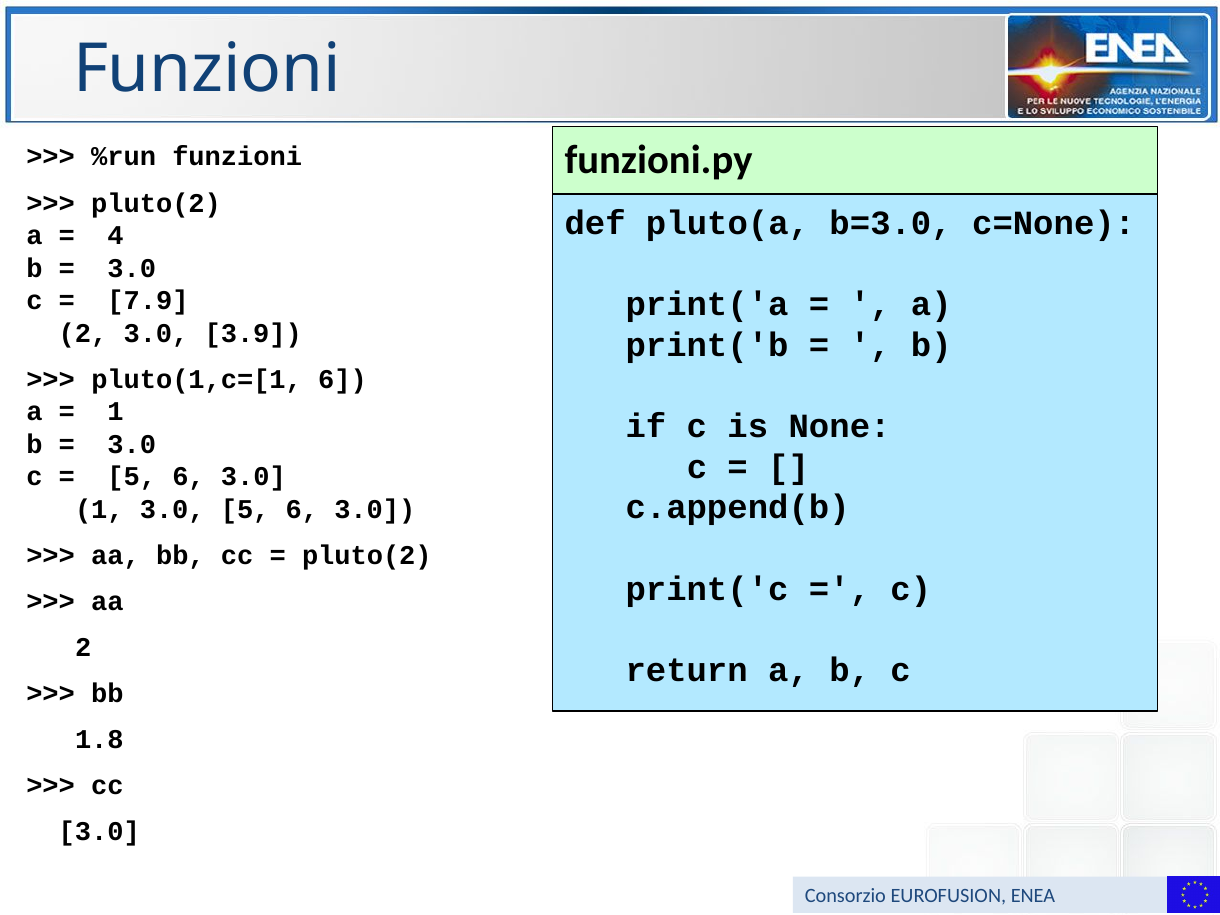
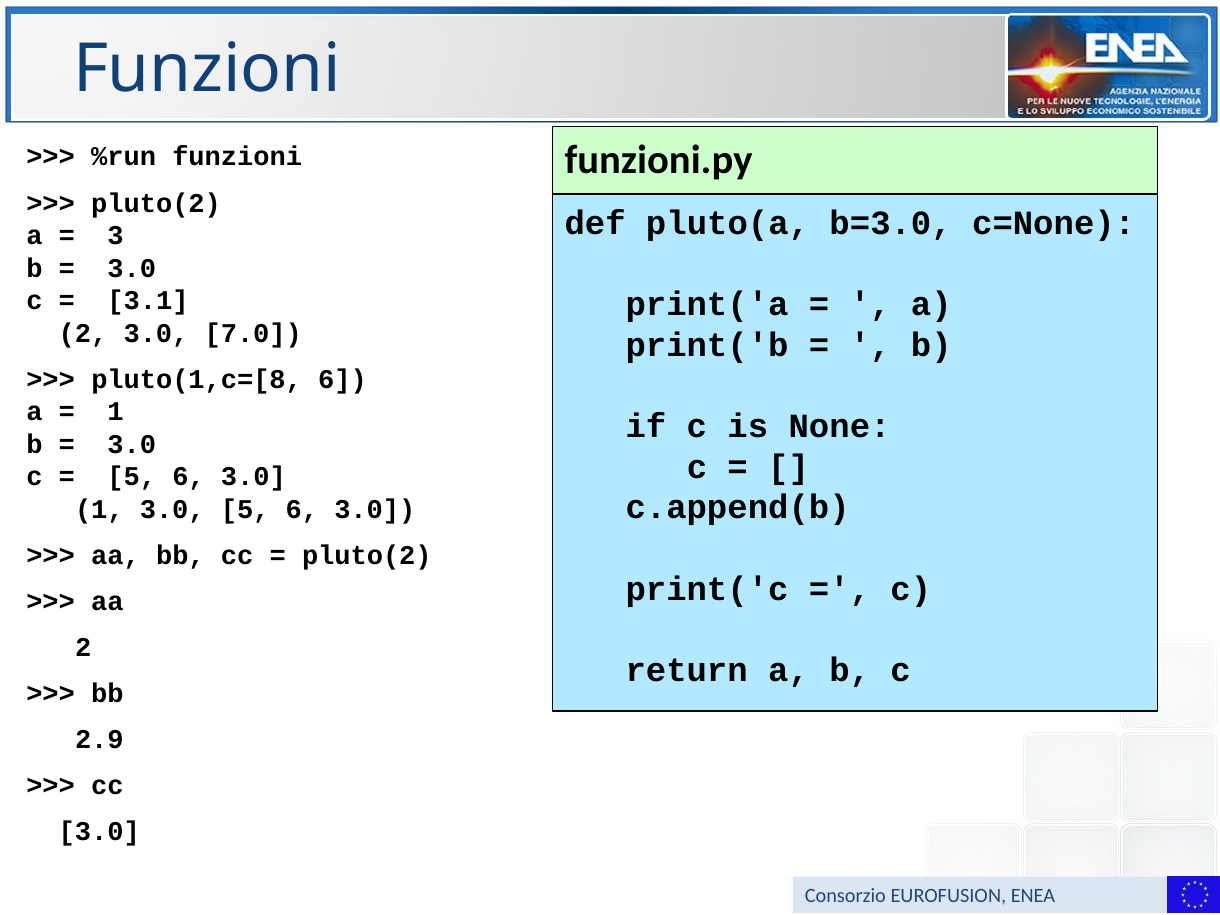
4: 4 -> 3 (116, 236)
7.9: 7.9 -> 3.1 (148, 301)
3.9: 3.9 -> 7.0 (253, 333)
pluto(1,c=[1: pluto(1,c=[1 -> pluto(1,c=[8 (197, 379)
1.8: 1.8 -> 2.9 (99, 740)
